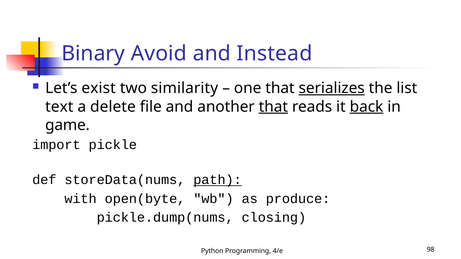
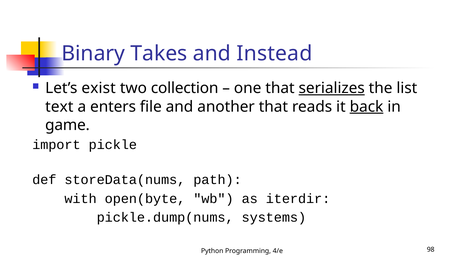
Avoid: Avoid -> Takes (159, 54)
similarity: similarity -> collection (185, 88)
delete: delete -> enters (113, 107)
that underline: present -> none (273, 107)
path underline: present -> none (218, 180)
produce: produce -> iterdir (298, 199)
closing: closing -> systems (274, 218)
